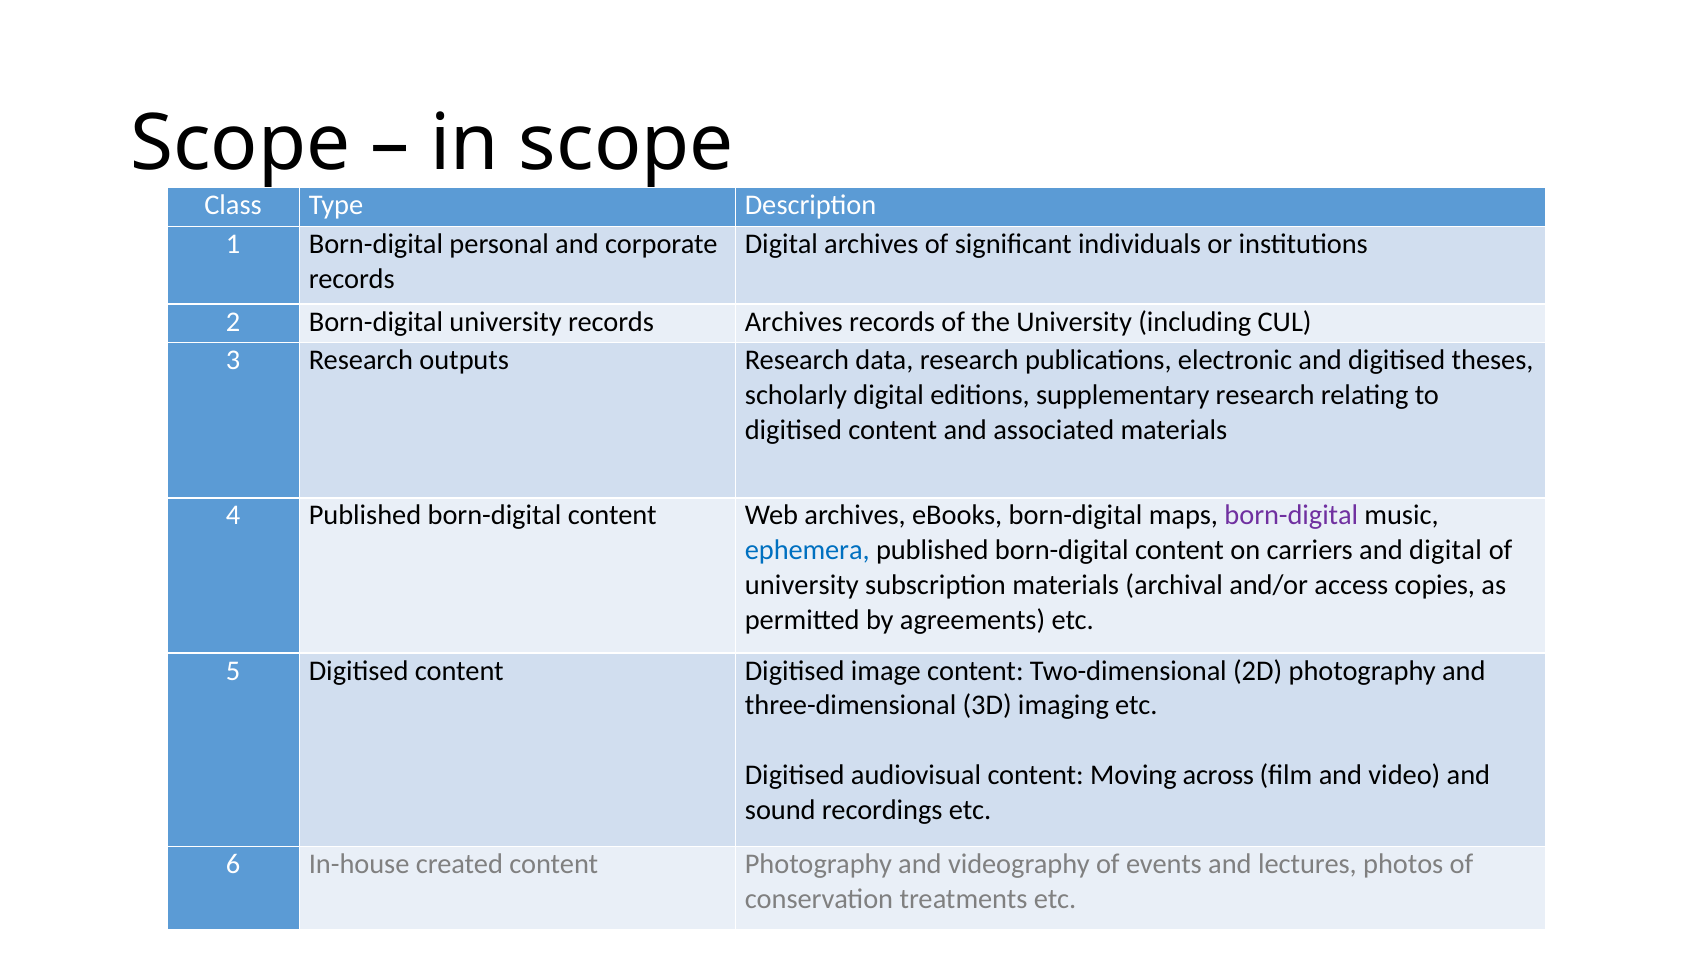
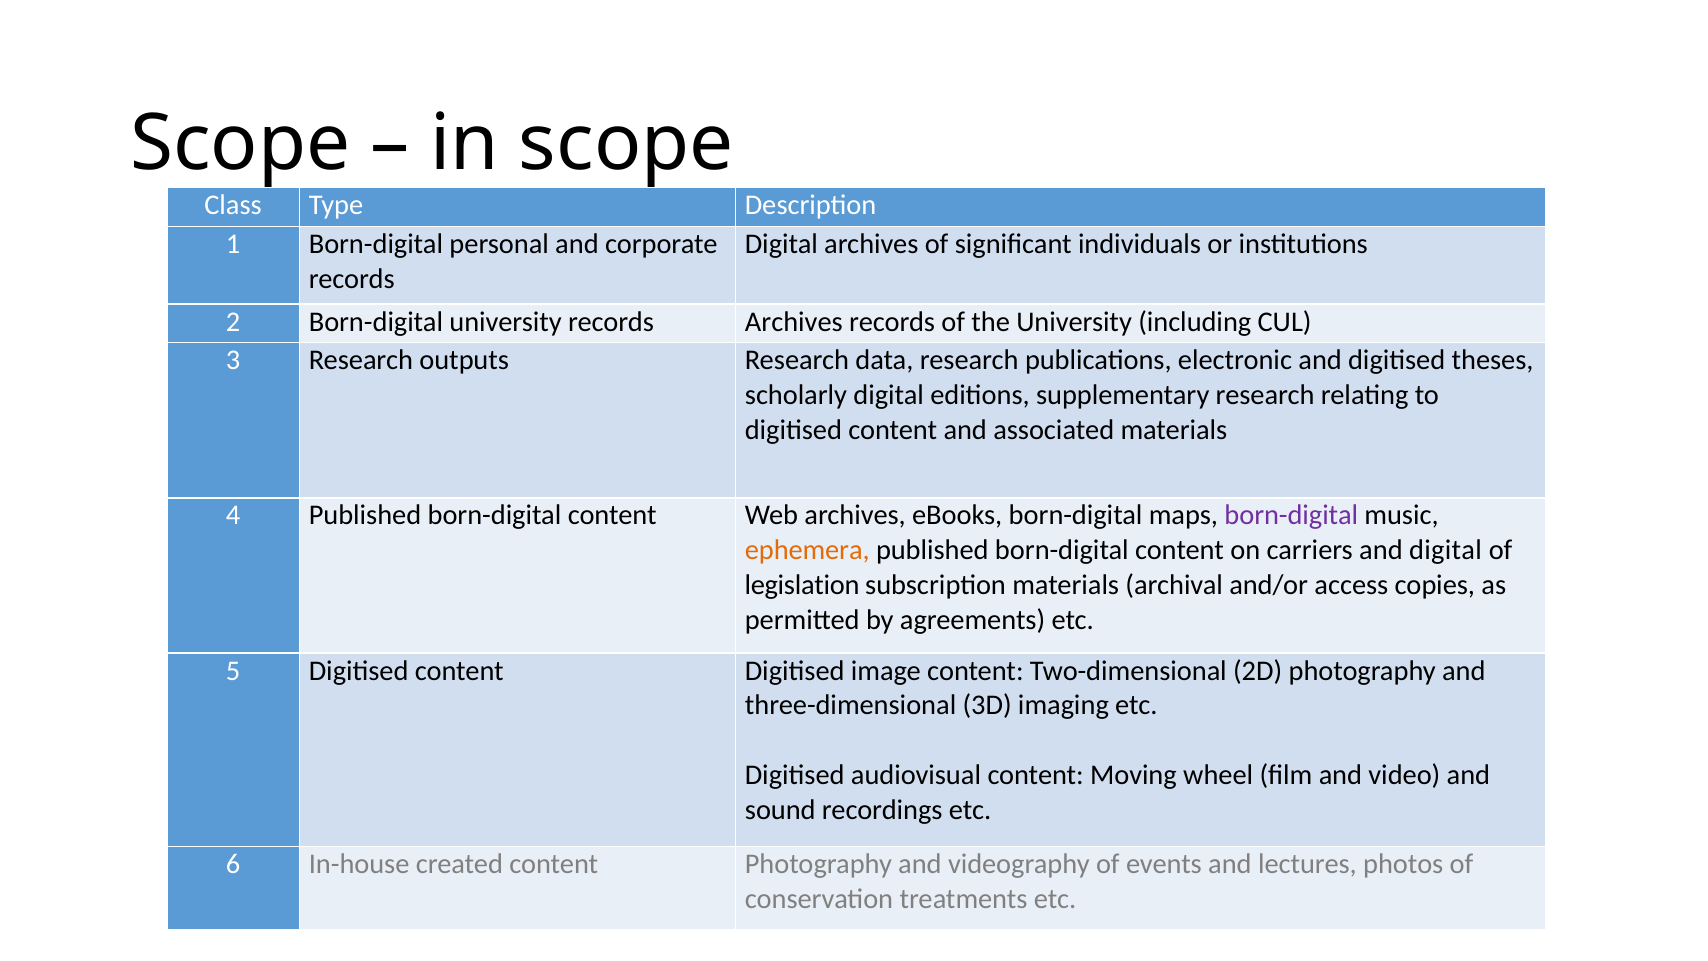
ephemera colour: blue -> orange (807, 550)
university: university -> legislation (802, 585)
across: across -> wheel (1218, 775)
